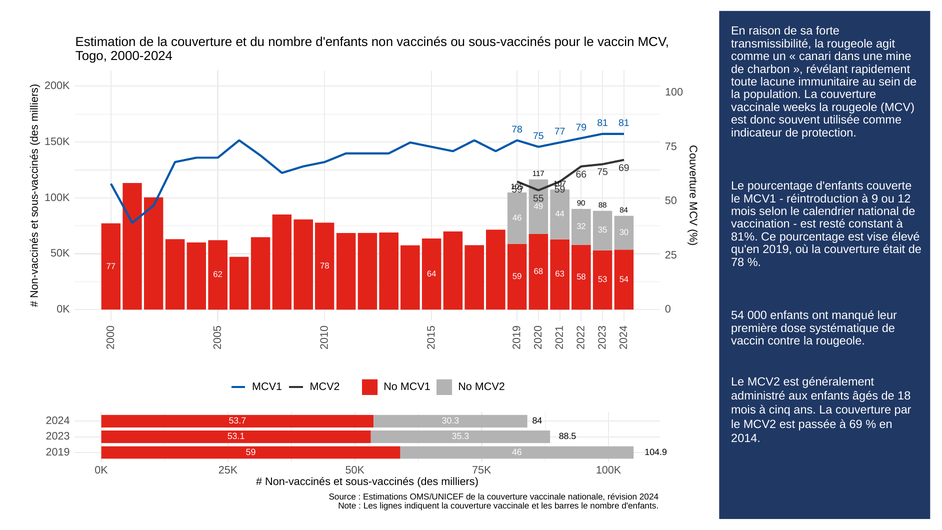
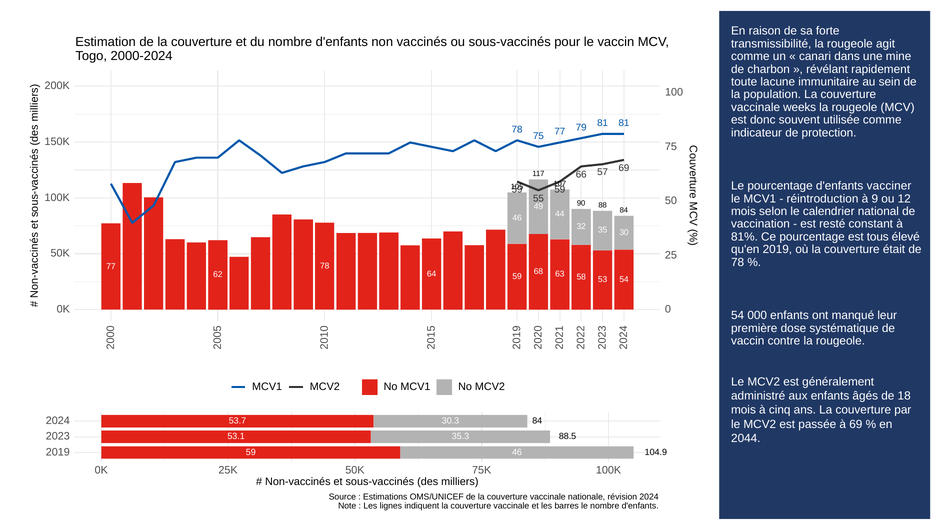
66 75: 75 -> 57 (603, 172)
couverte: couverte -> vacciner (889, 186)
vise: vise -> tous (878, 237)
2014: 2014 -> 2044 (746, 438)
